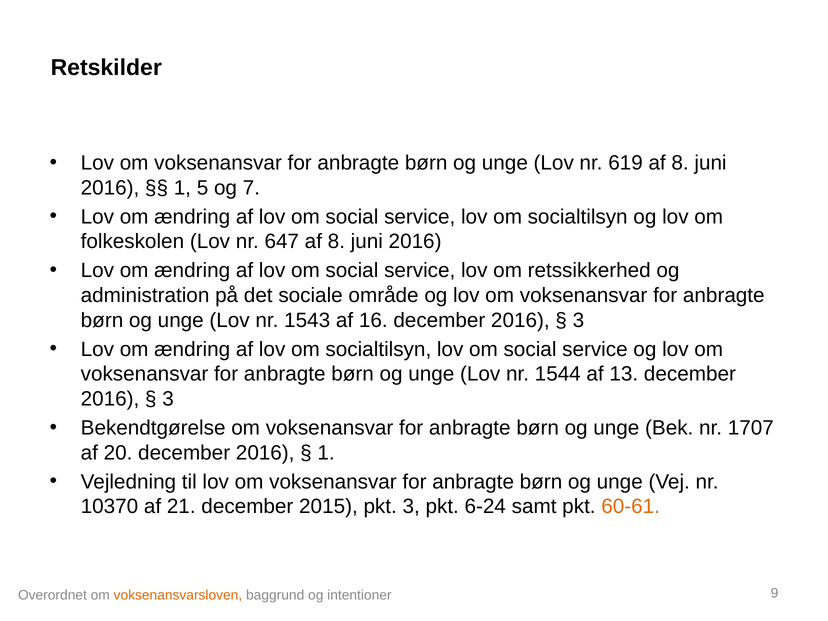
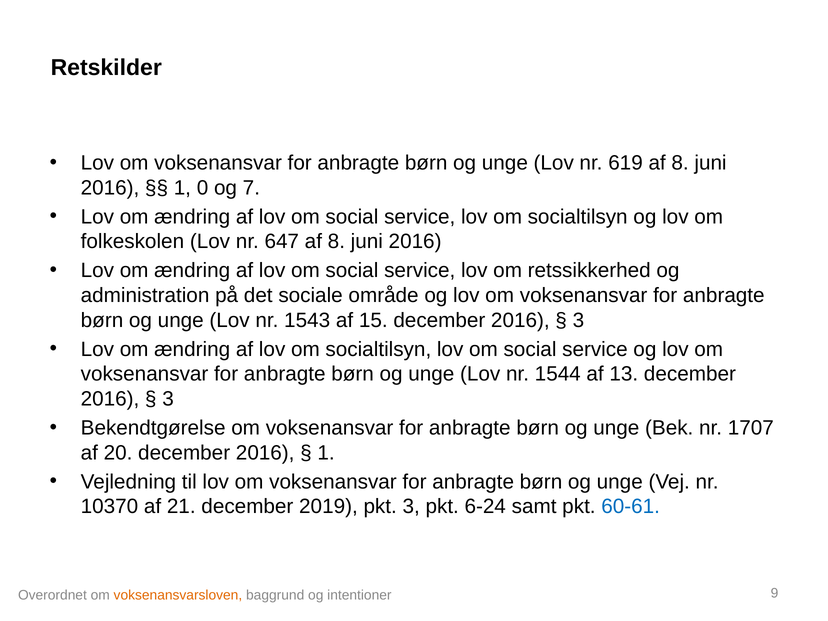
5: 5 -> 0 (203, 188)
16: 16 -> 15 (373, 320)
2015: 2015 -> 2019 (328, 507)
60-61 colour: orange -> blue (631, 507)
